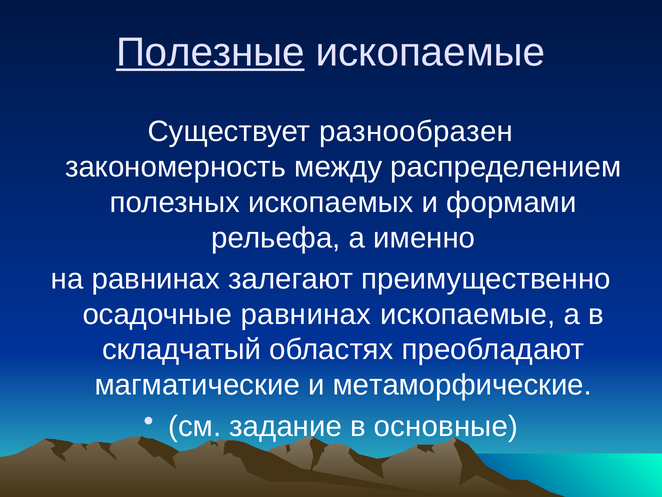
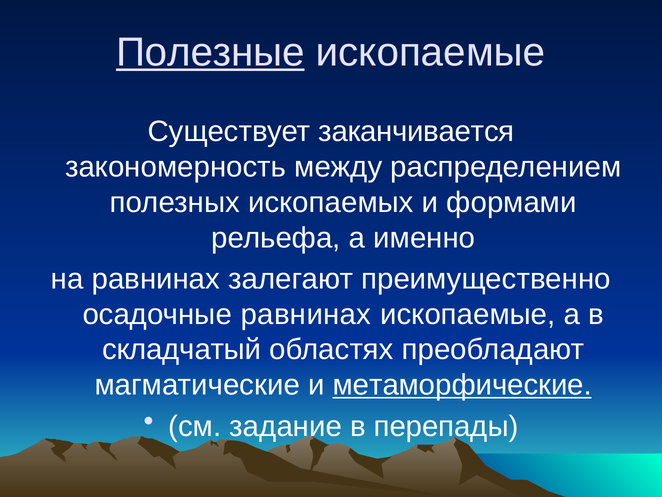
разнообразен: разнообразен -> заканчивается (416, 132)
метаморфические underline: none -> present (462, 385)
основные: основные -> перепады (446, 426)
